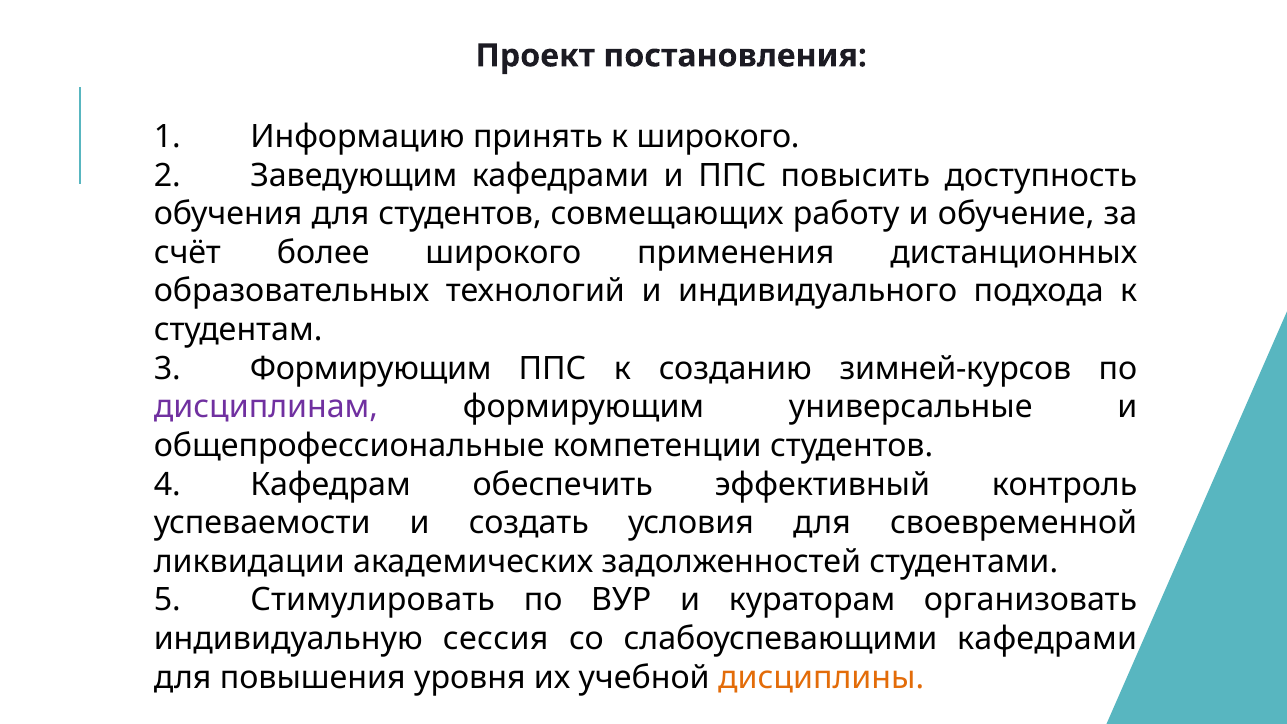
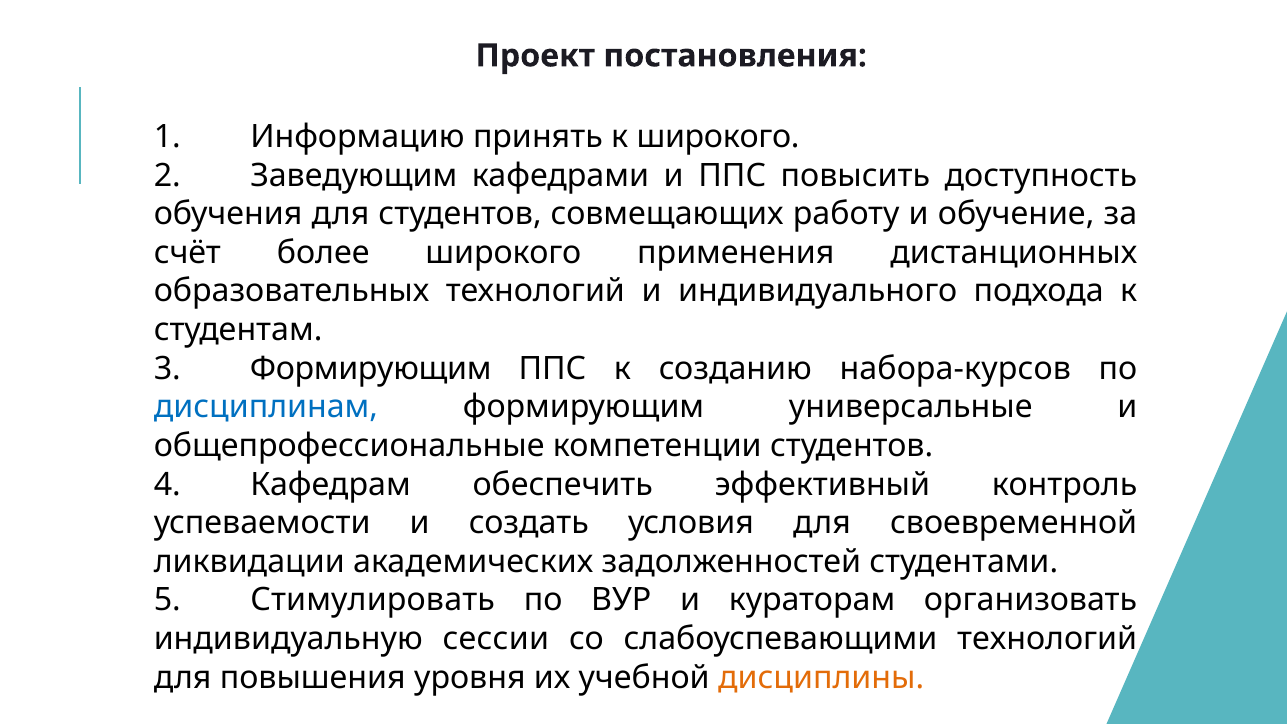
зимней‑курсов: зимней‑курсов -> набора‑курсов (955, 369)
дисциплинам colour: purple -> blue (266, 407)
сессия: сессия -> сессии (496, 639)
слабоуспевающими кафедрами: кафедрами -> технологий (1047, 639)
